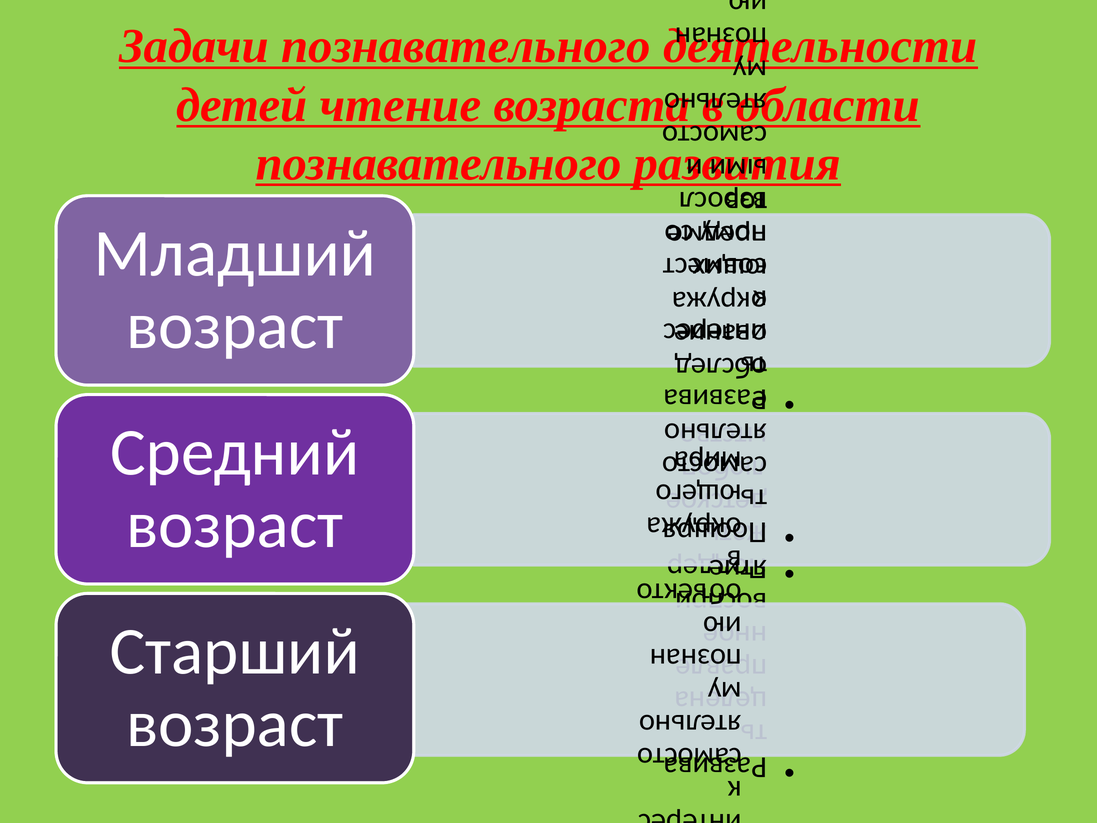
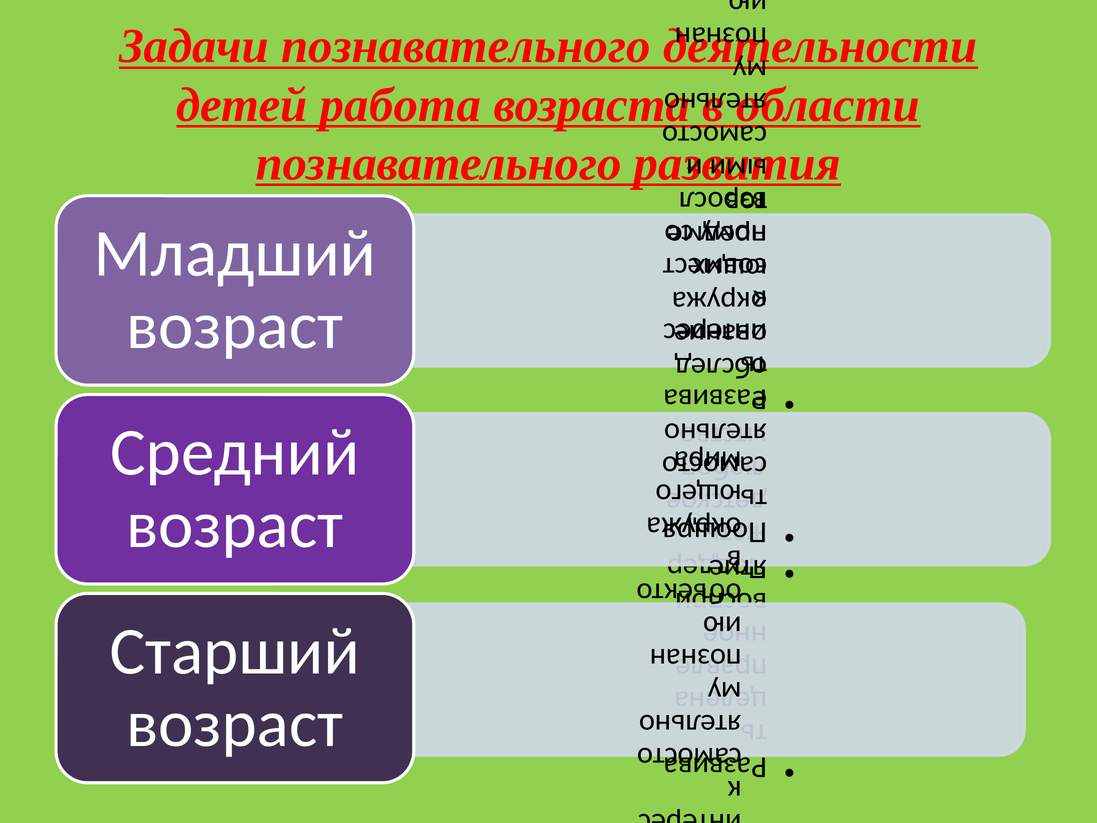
чтение: чтение -> работа (400, 105)
